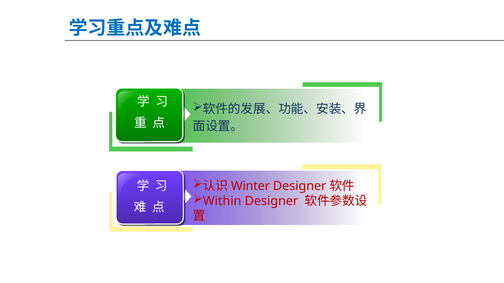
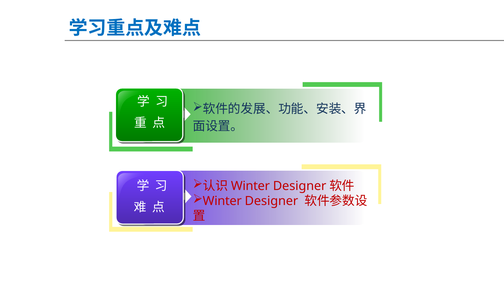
Within: Within -> Winter (222, 201)
